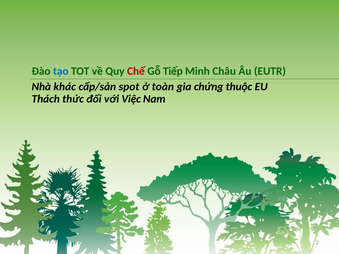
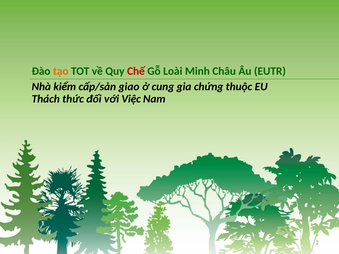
tạo colour: blue -> orange (61, 71)
Tiếp: Tiếp -> Loài (173, 71)
khác: khác -> kiểm (65, 87)
spot: spot -> giao (129, 87)
toàn: toàn -> cung (163, 87)
